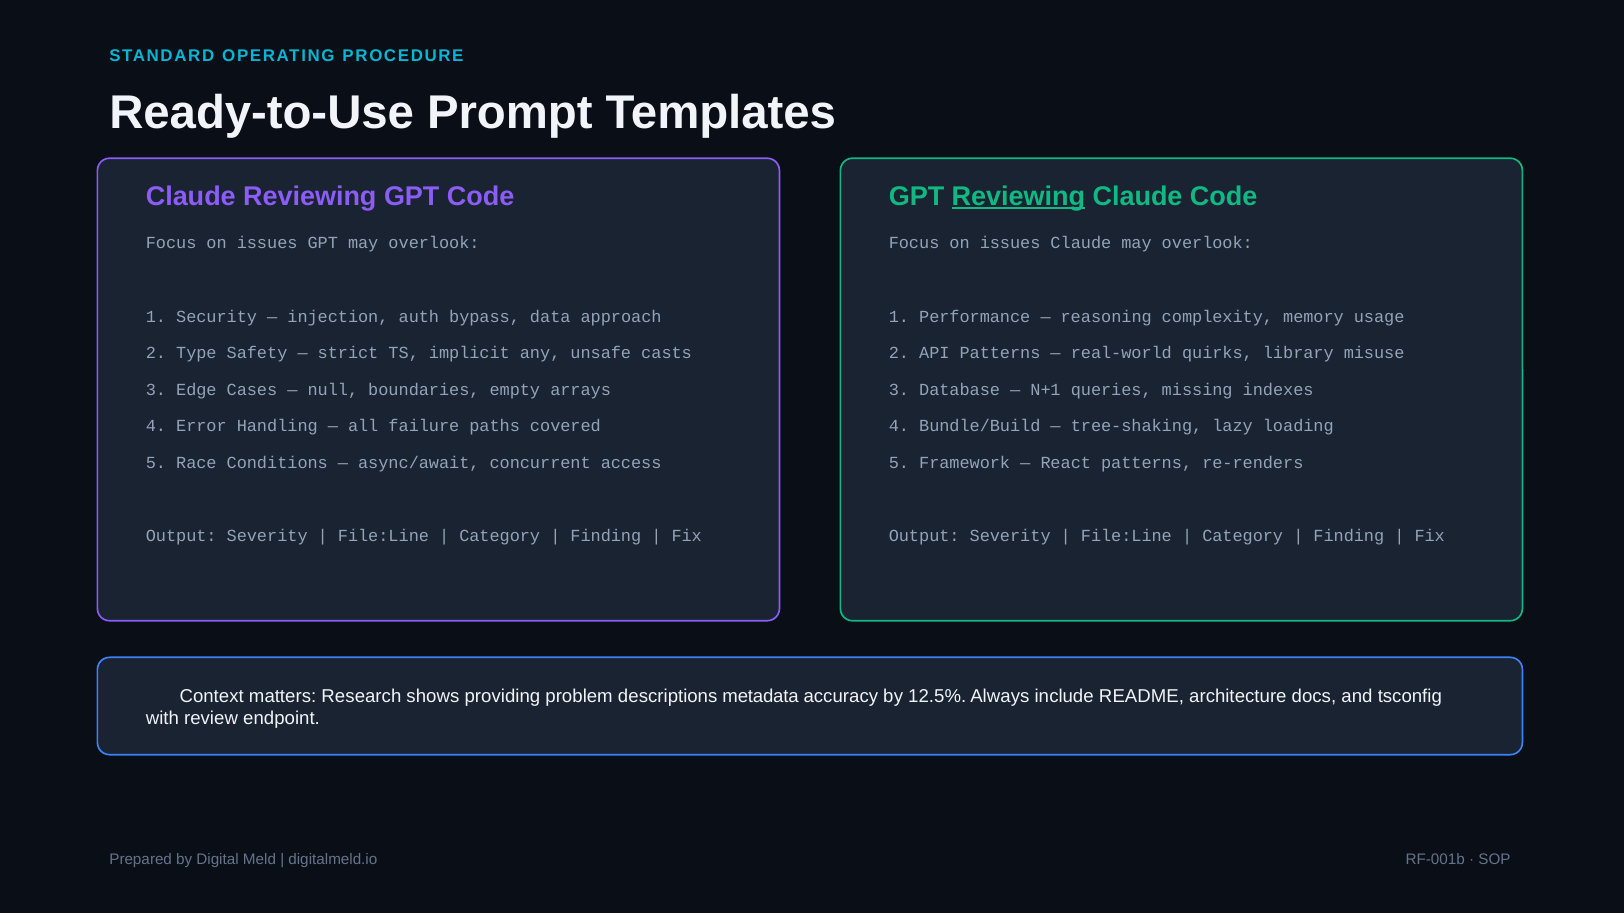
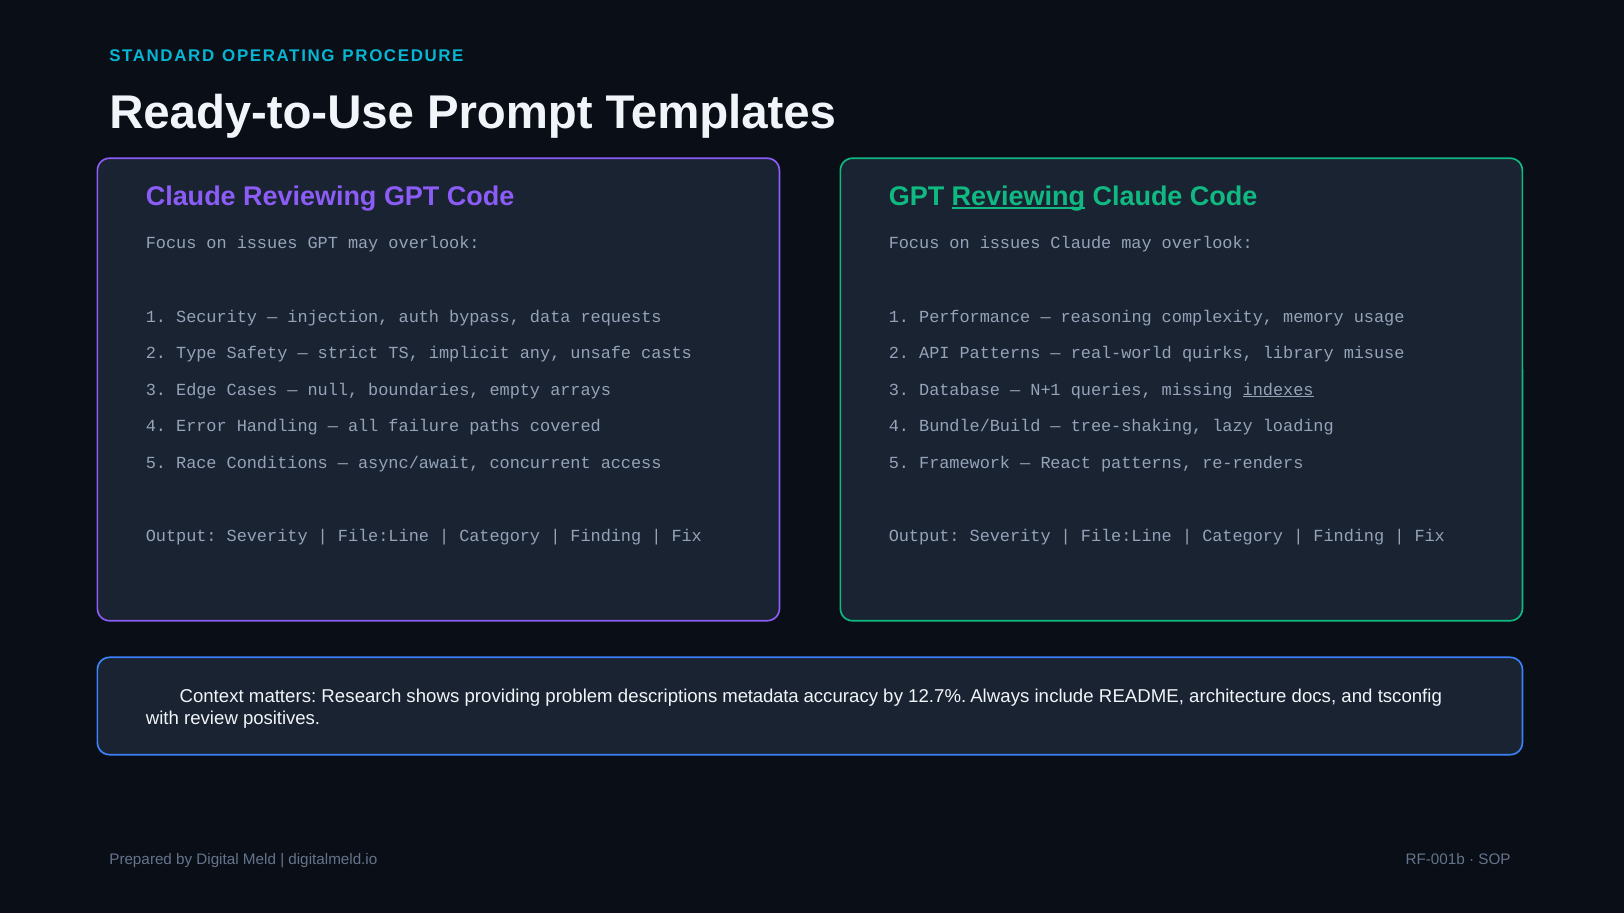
approach: approach -> requests (621, 317)
indexes underline: none -> present (1278, 390)
12.5%: 12.5% -> 12.7% (937, 697)
endpoint: endpoint -> positives (282, 719)
